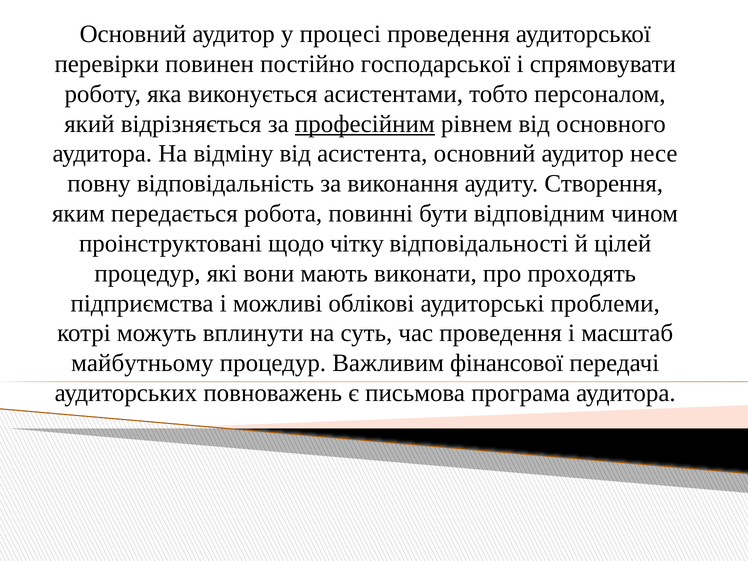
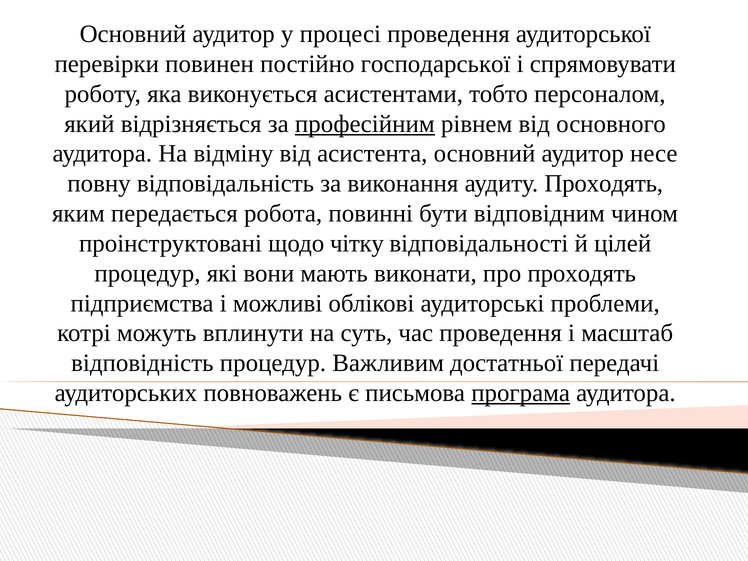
аудиту Створення: Створення -> Проходять (604, 184)
майбутньому: майбутньому -> відповідність (142, 363)
фінансової: фінансової -> достатньої (507, 363)
програма underline: none -> present (521, 393)
